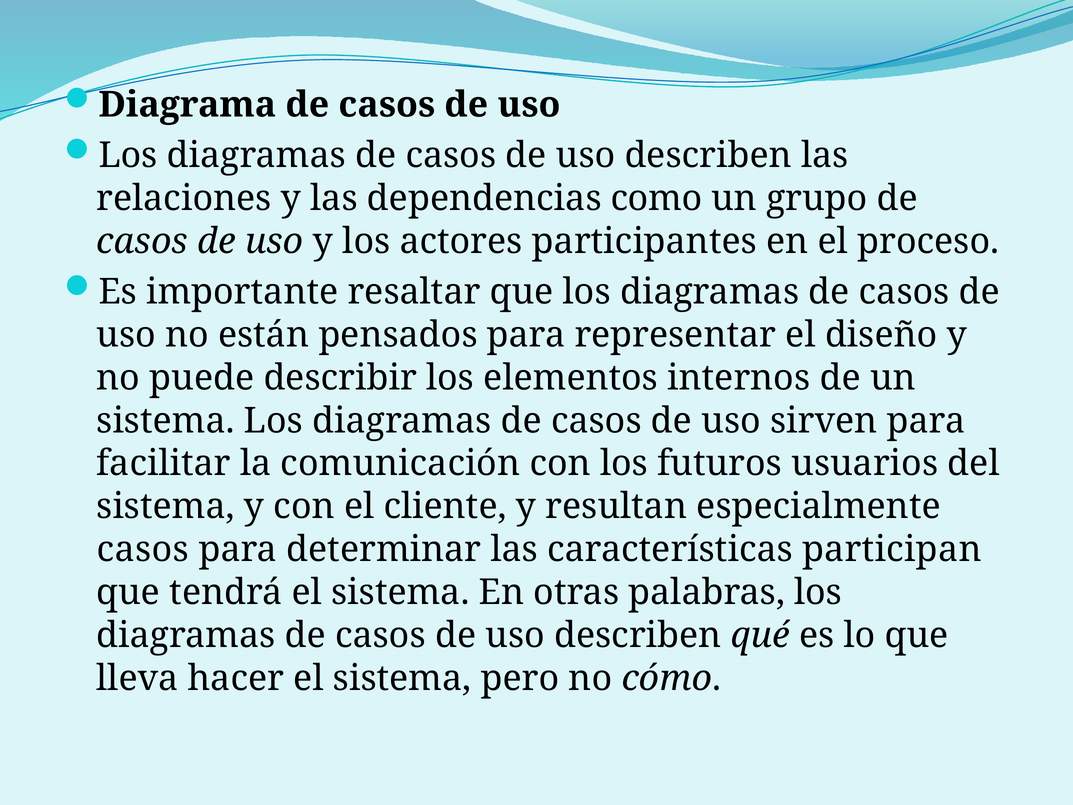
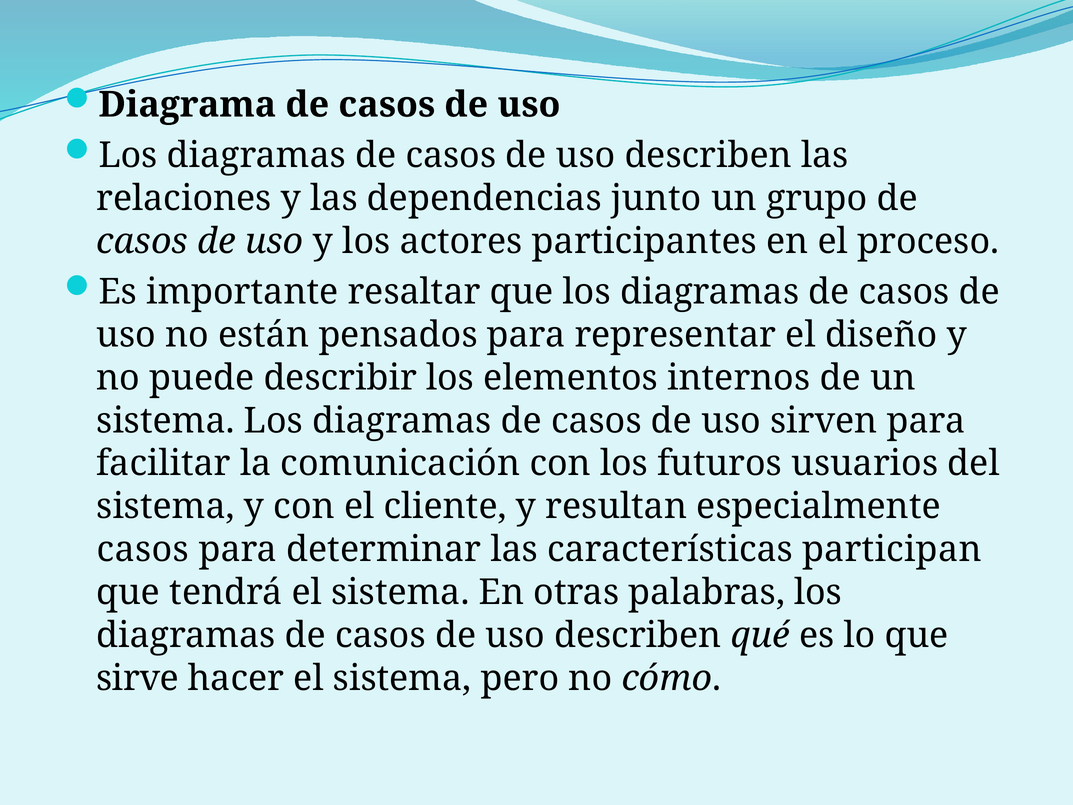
como: como -> junto (656, 198)
lleva: lleva -> sirve (138, 678)
